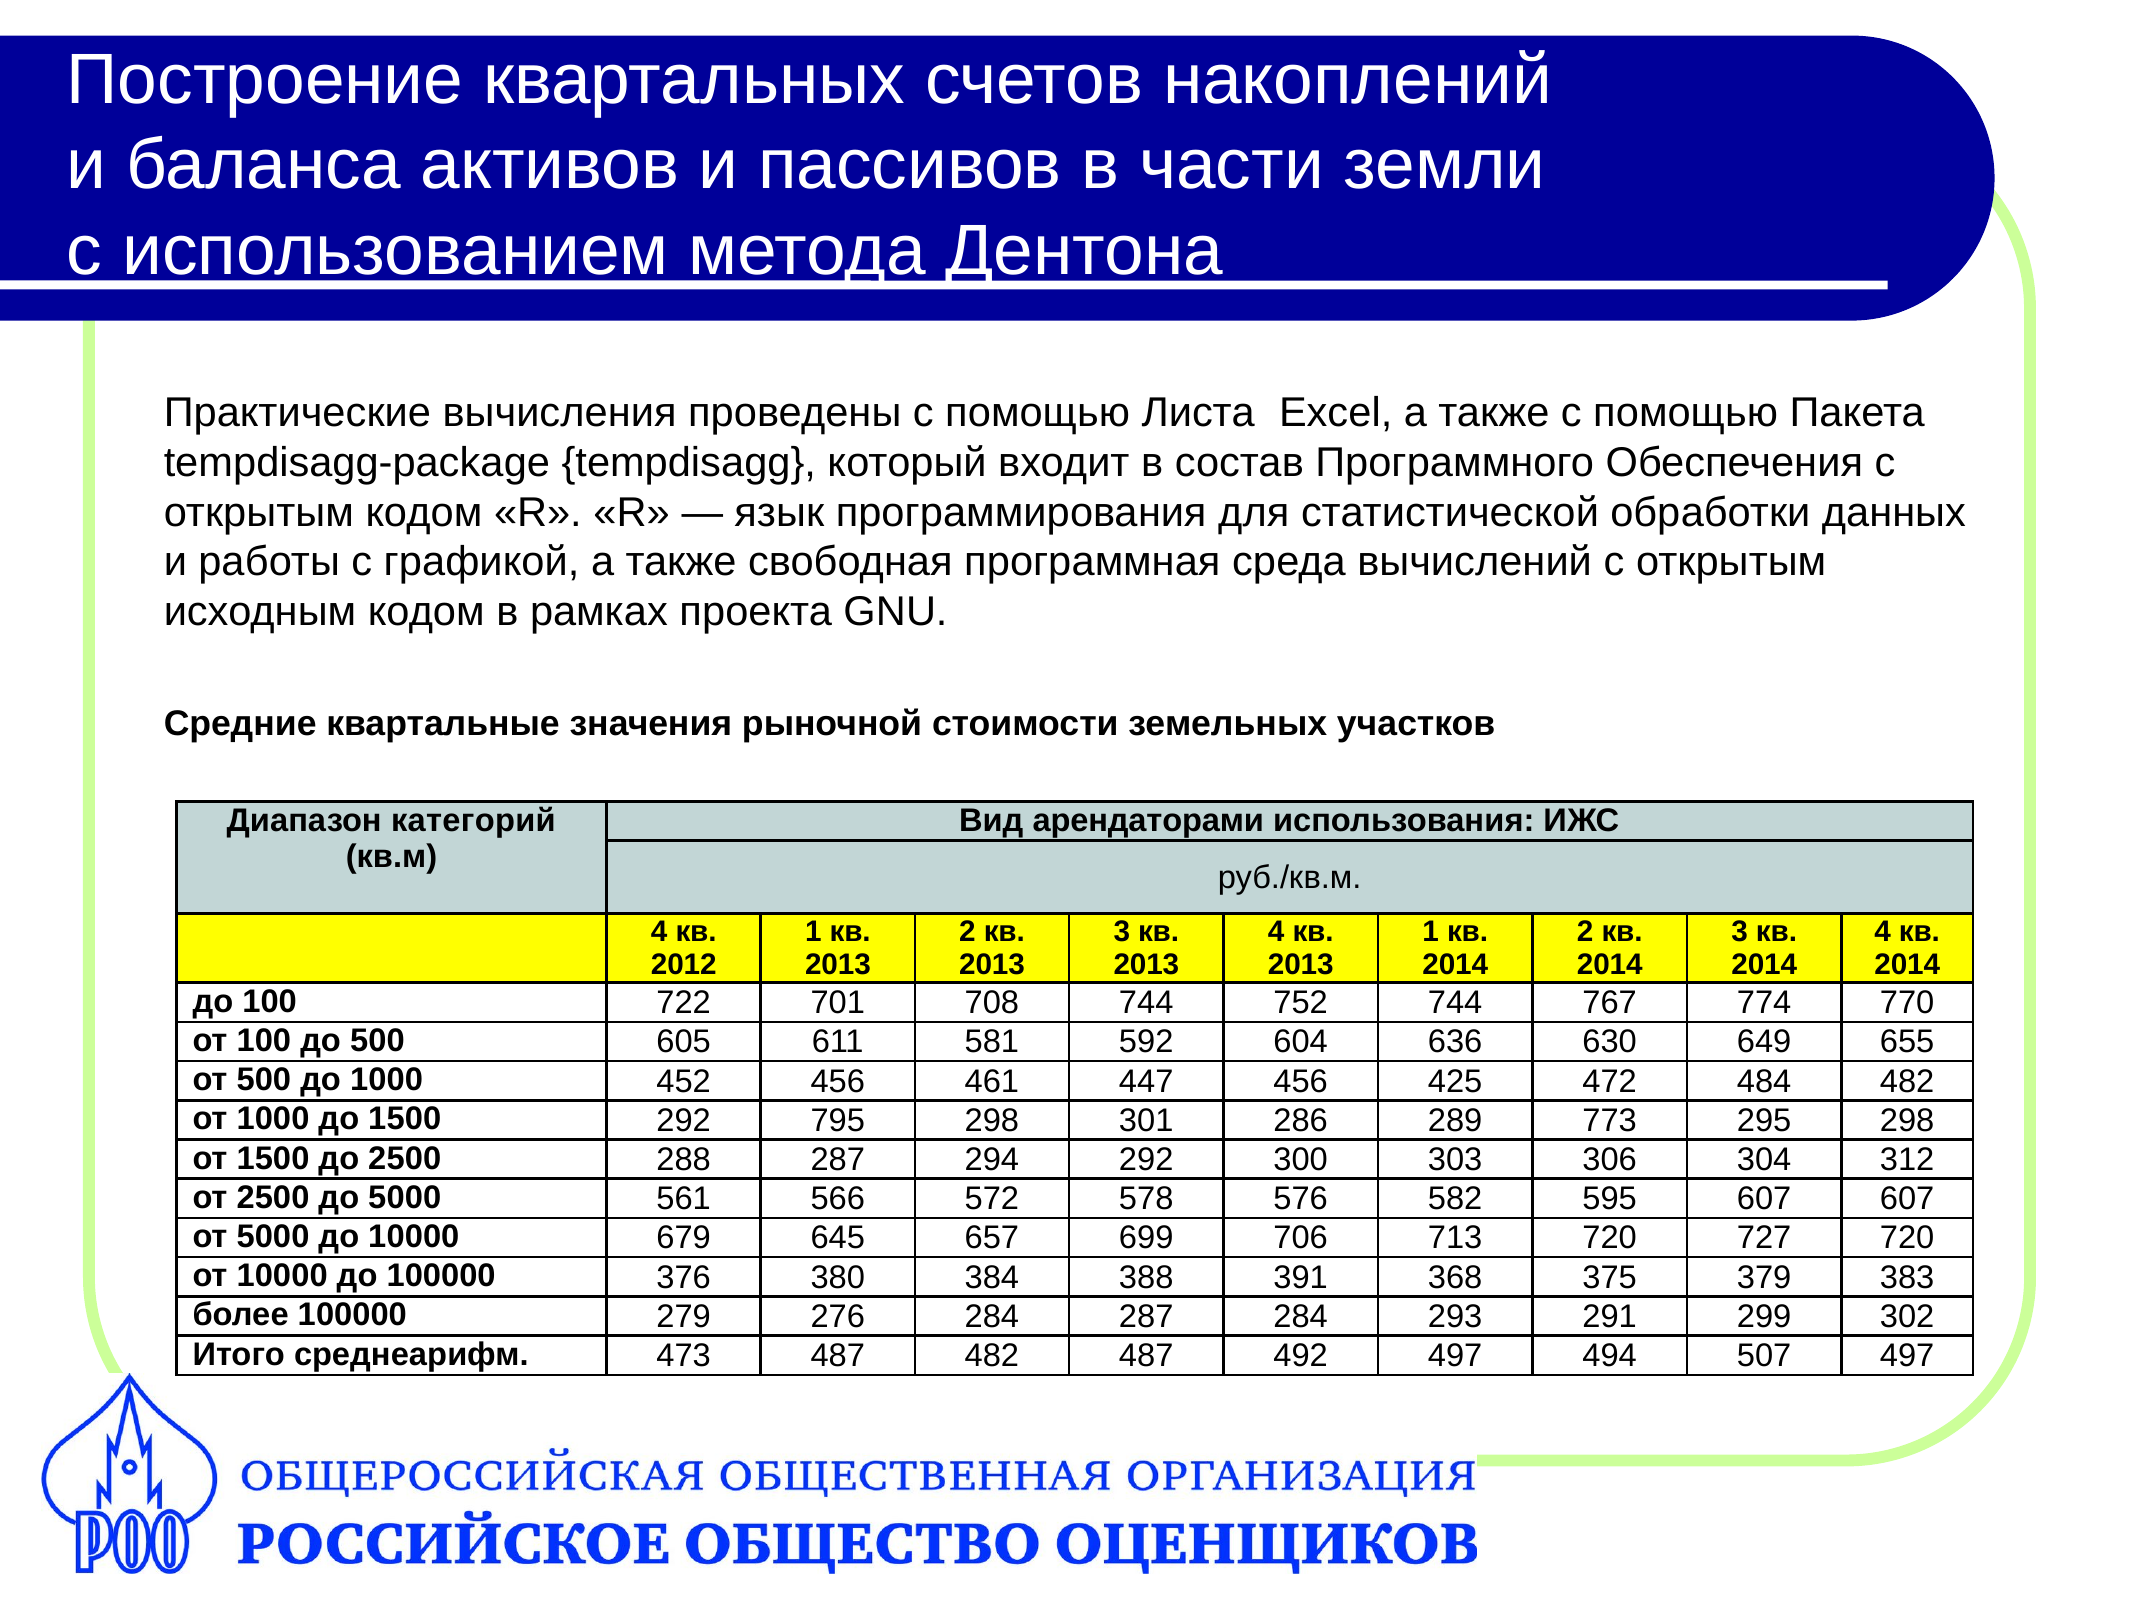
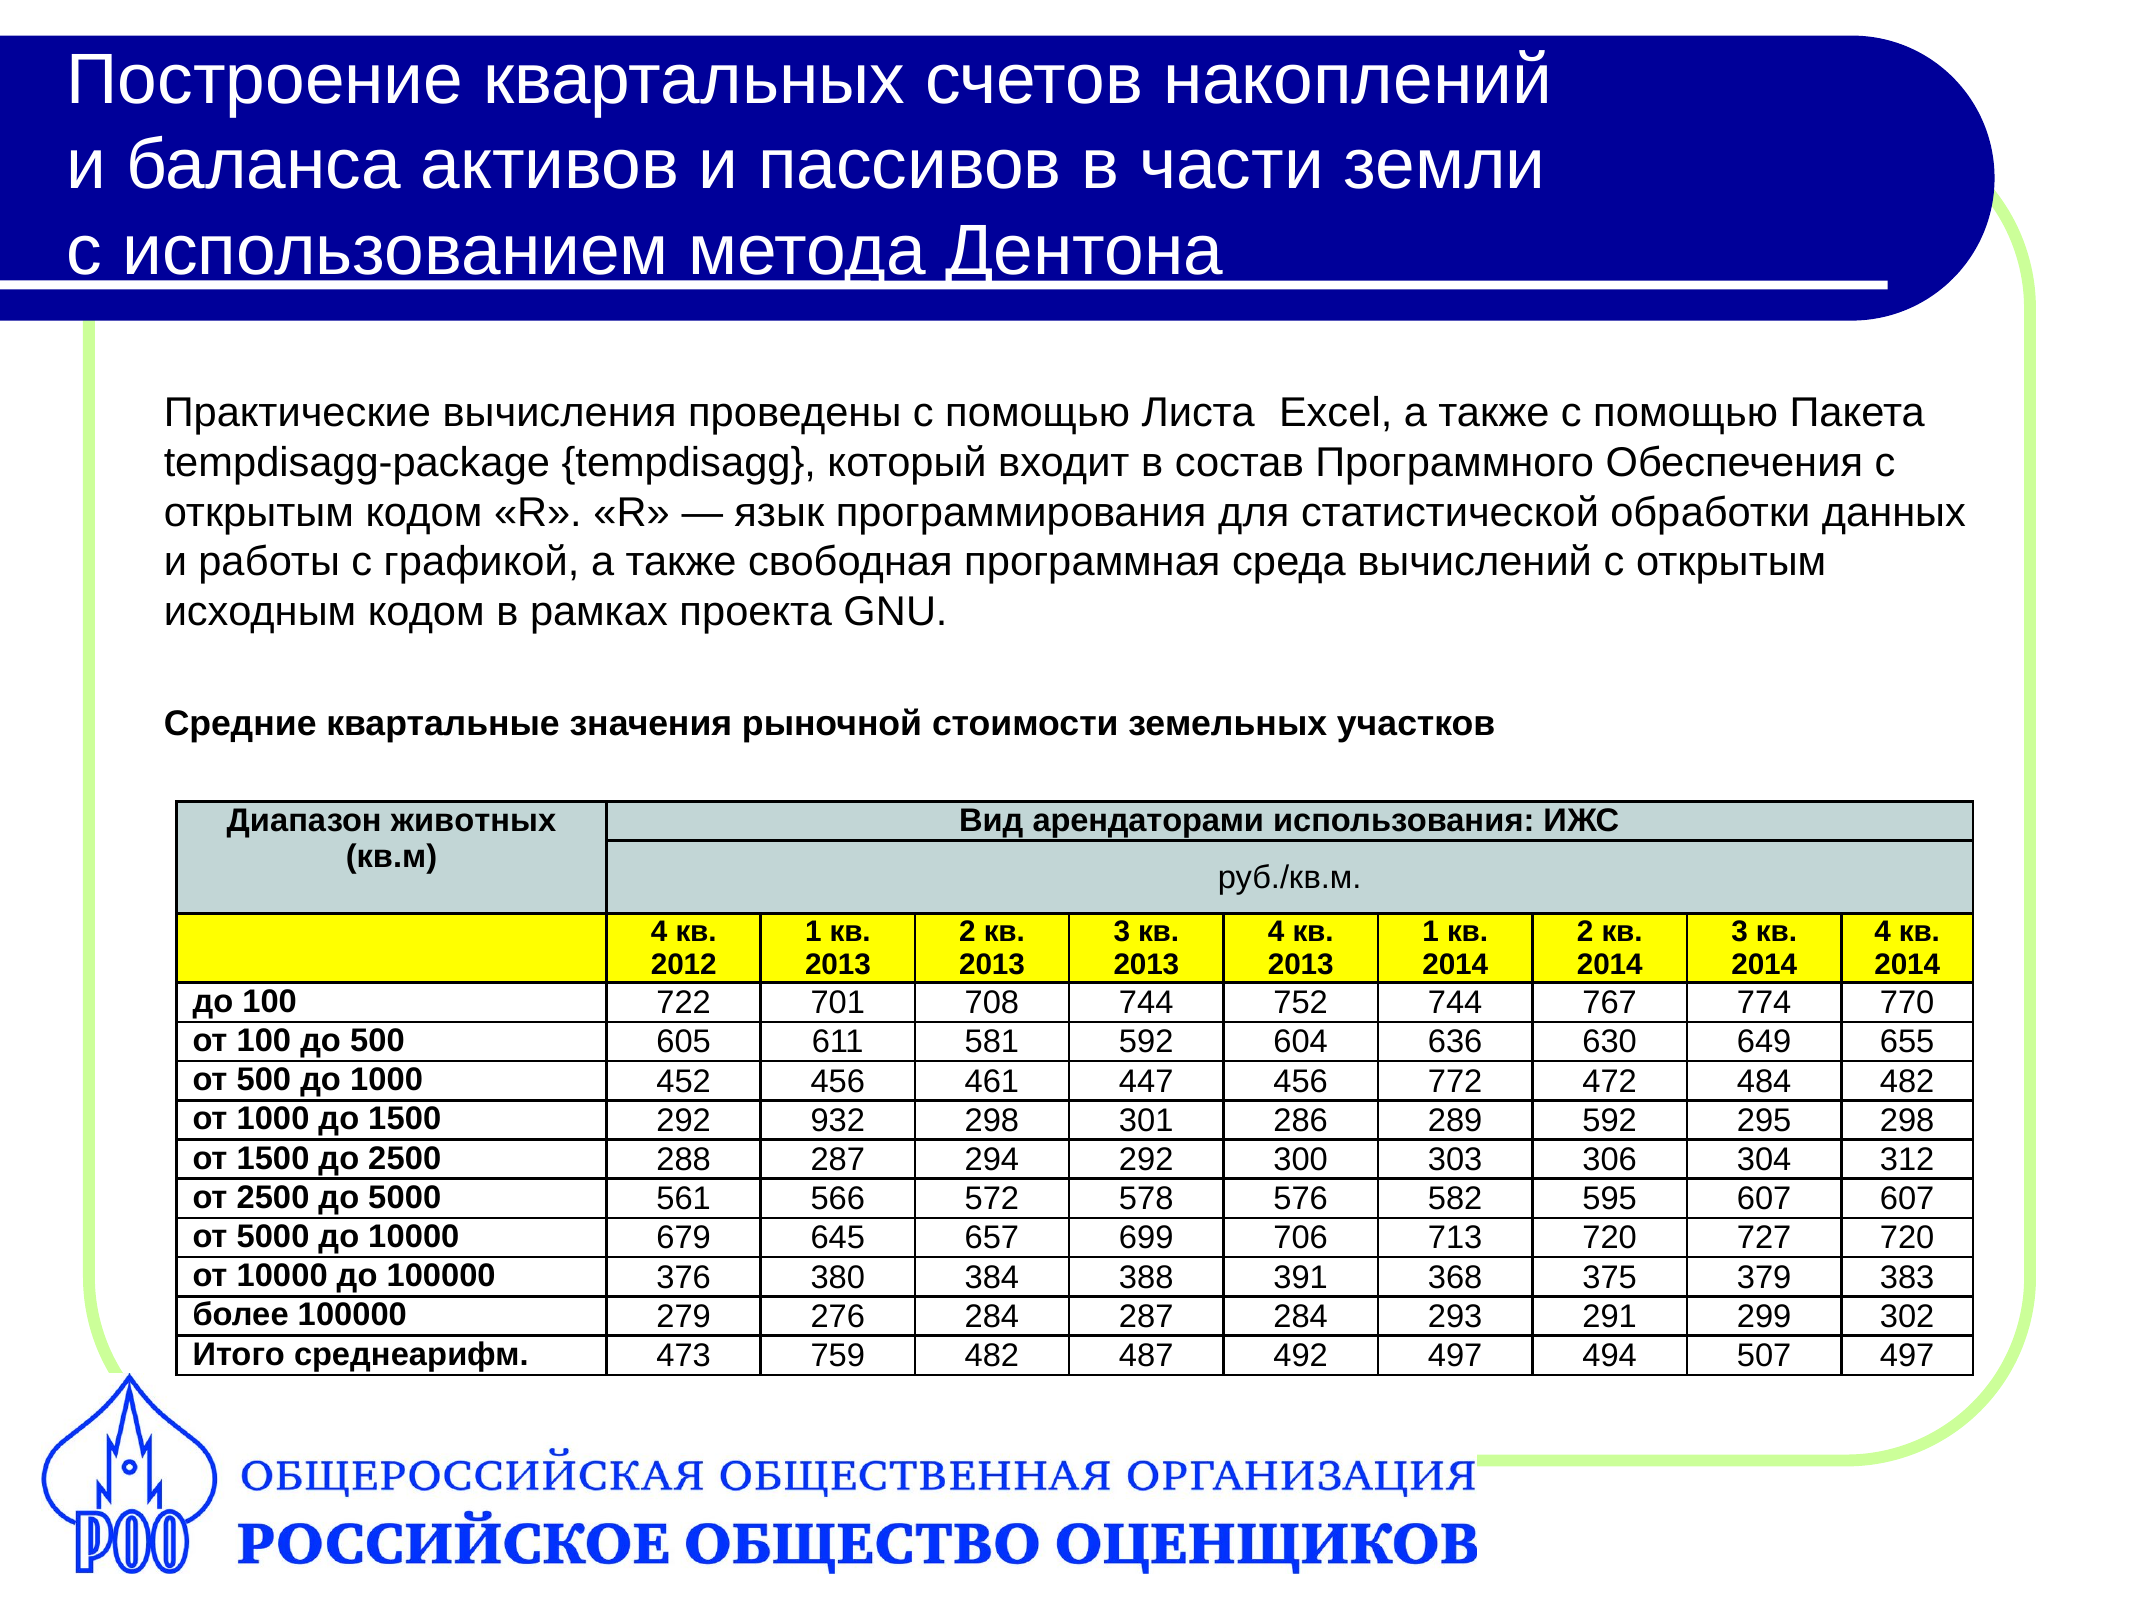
категорий: категорий -> животных (474, 820)
425: 425 -> 772 (1455, 1081)
795: 795 -> 932 (838, 1120)
289 773: 773 -> 592 (1610, 1120)
473 487: 487 -> 759 (838, 1356)
